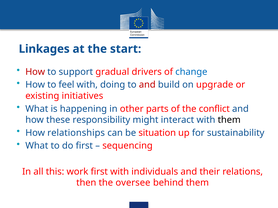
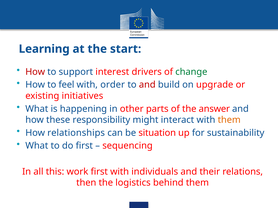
Linkages: Linkages -> Learning (44, 49)
gradual: gradual -> interest (112, 72)
change colour: blue -> green (191, 72)
doing: doing -> order (113, 85)
conflict: conflict -> answer (214, 109)
them colour: black -> orange (229, 120)
oversee: oversee -> logistics (133, 183)
